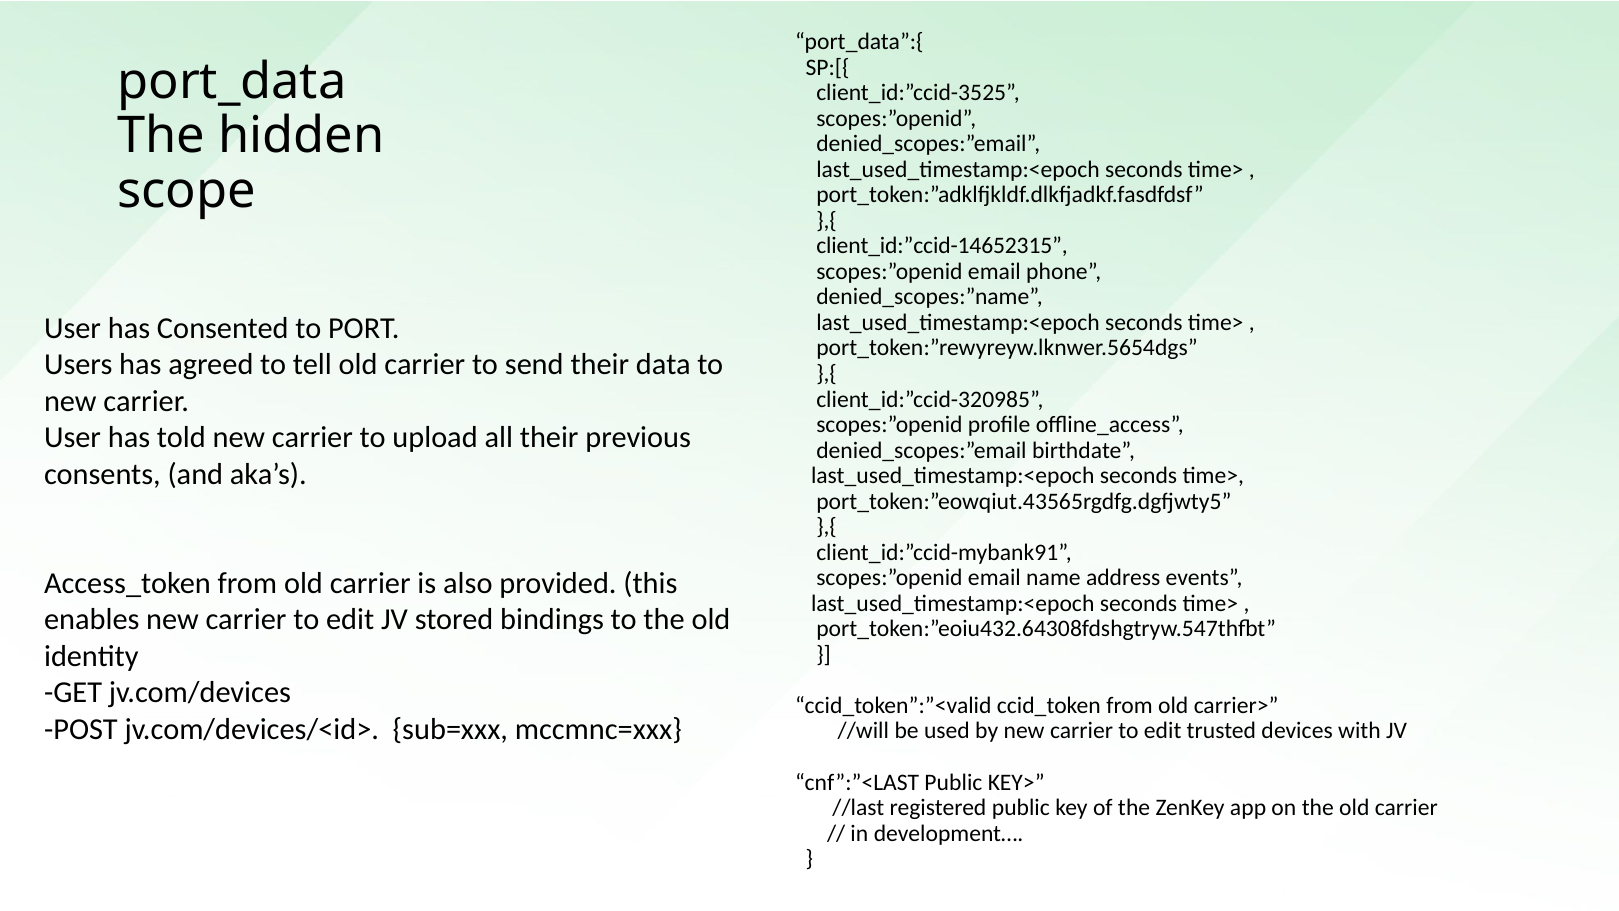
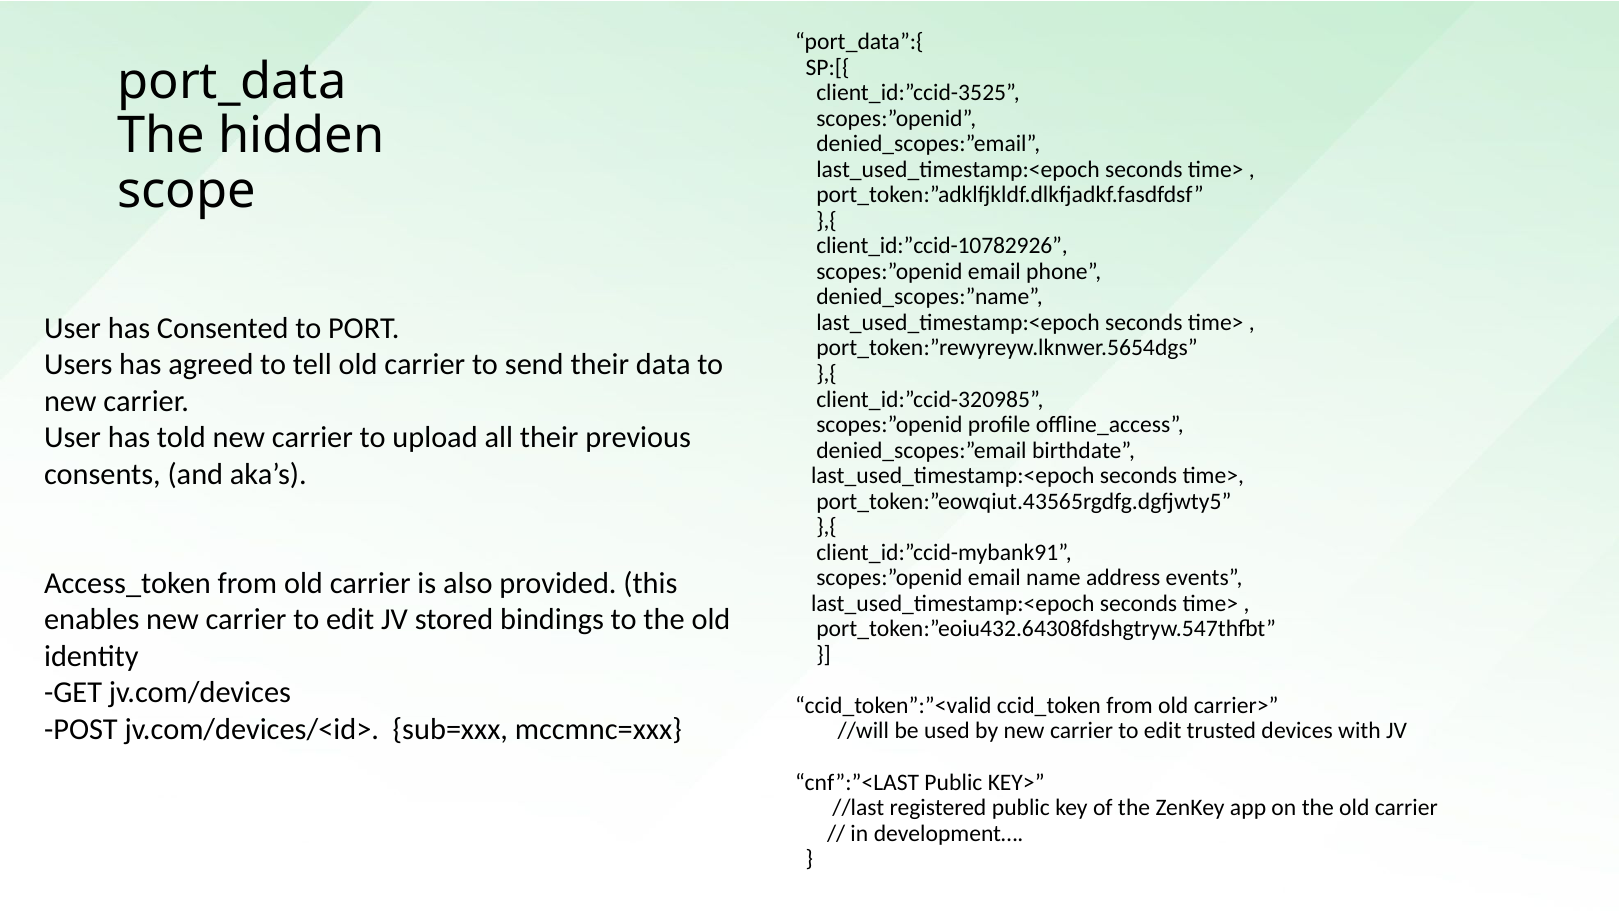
client_id:”ccid-14652315: client_id:”ccid-14652315 -> client_id:”ccid-10782926 (942, 246)
